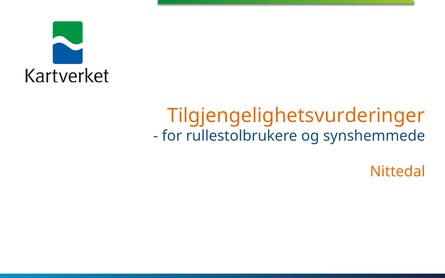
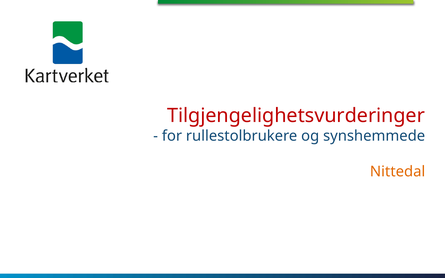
Tilgjengelighetsvurderinger colour: orange -> red (296, 116)
